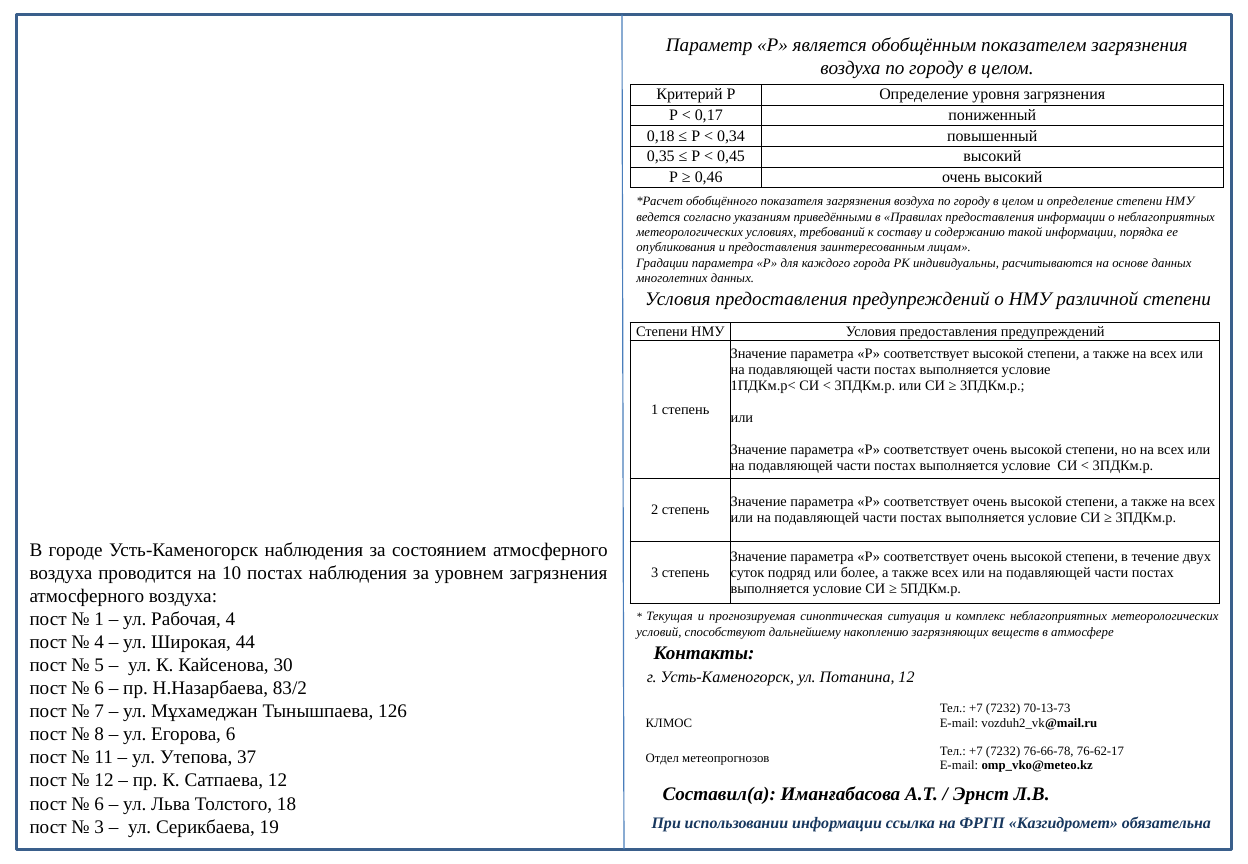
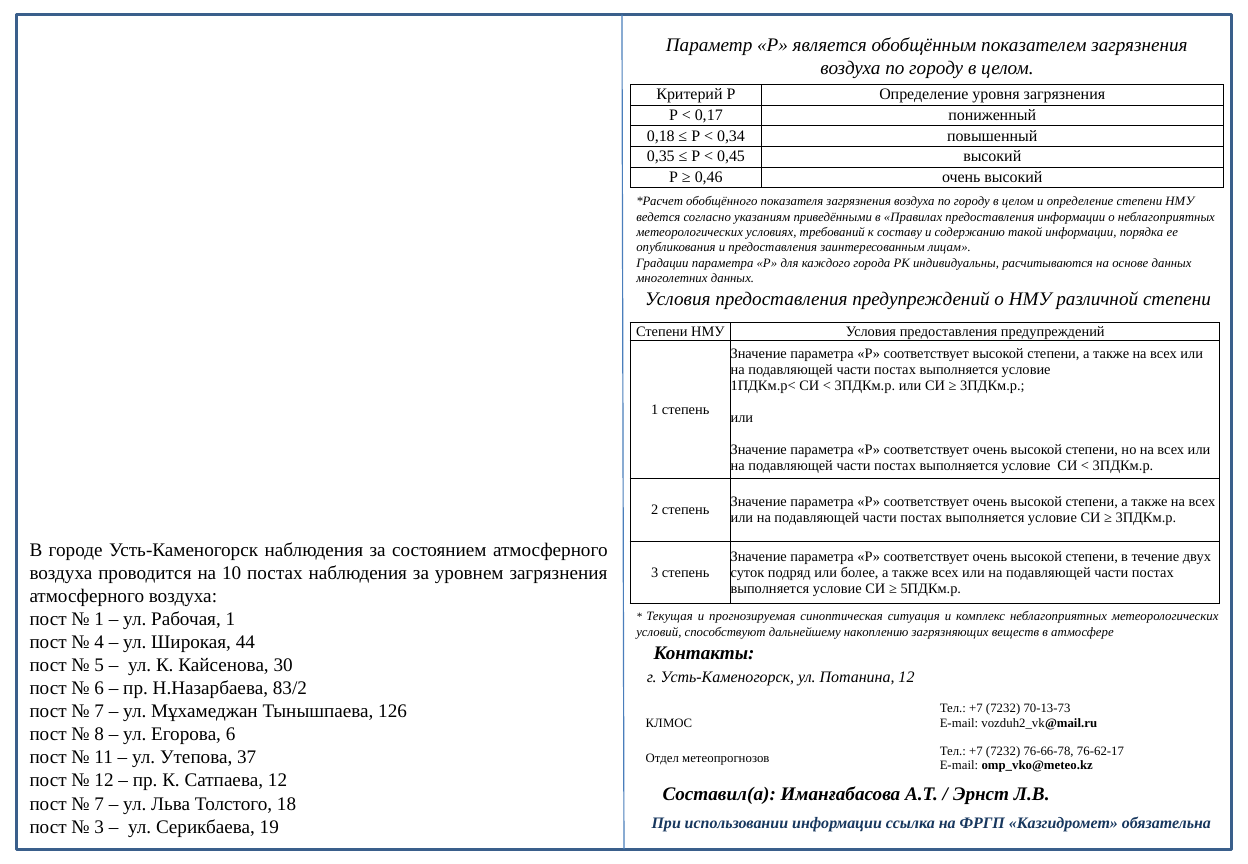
Рабочая 4: 4 -> 1 (230, 619)
6: 6 -> 7 (99, 804)
